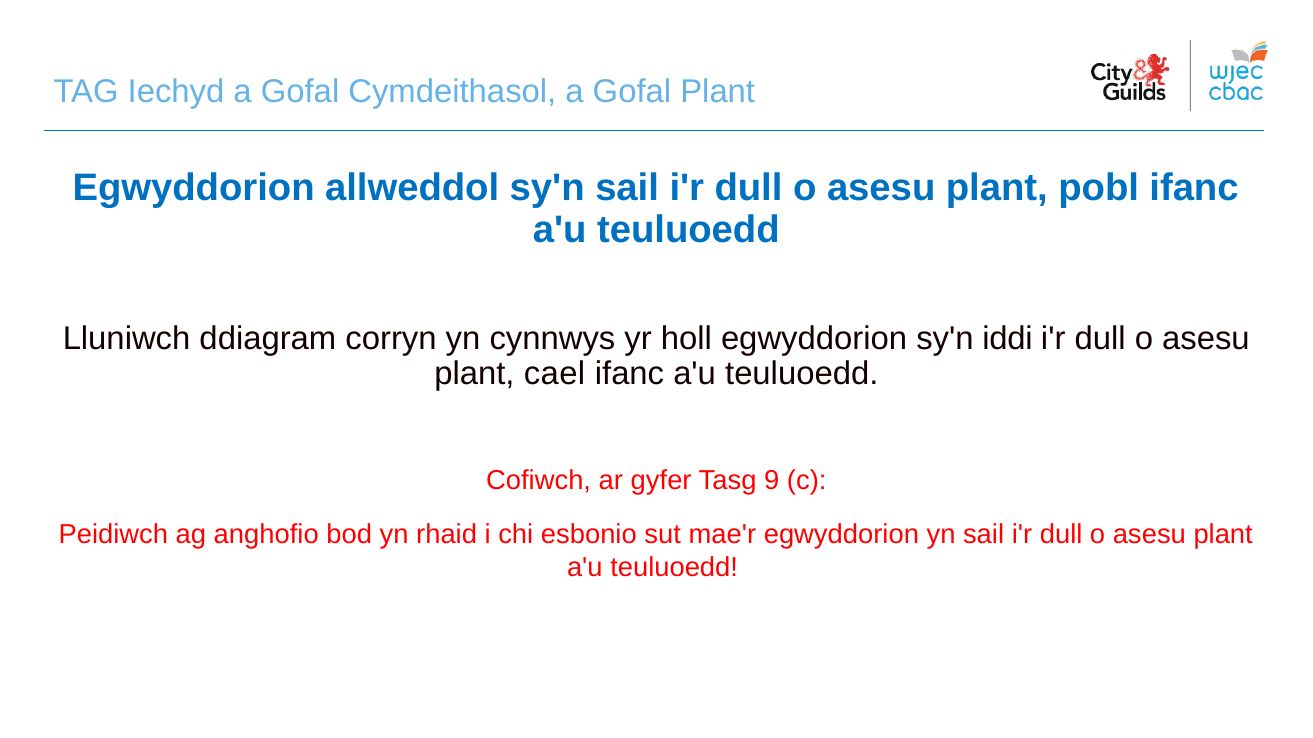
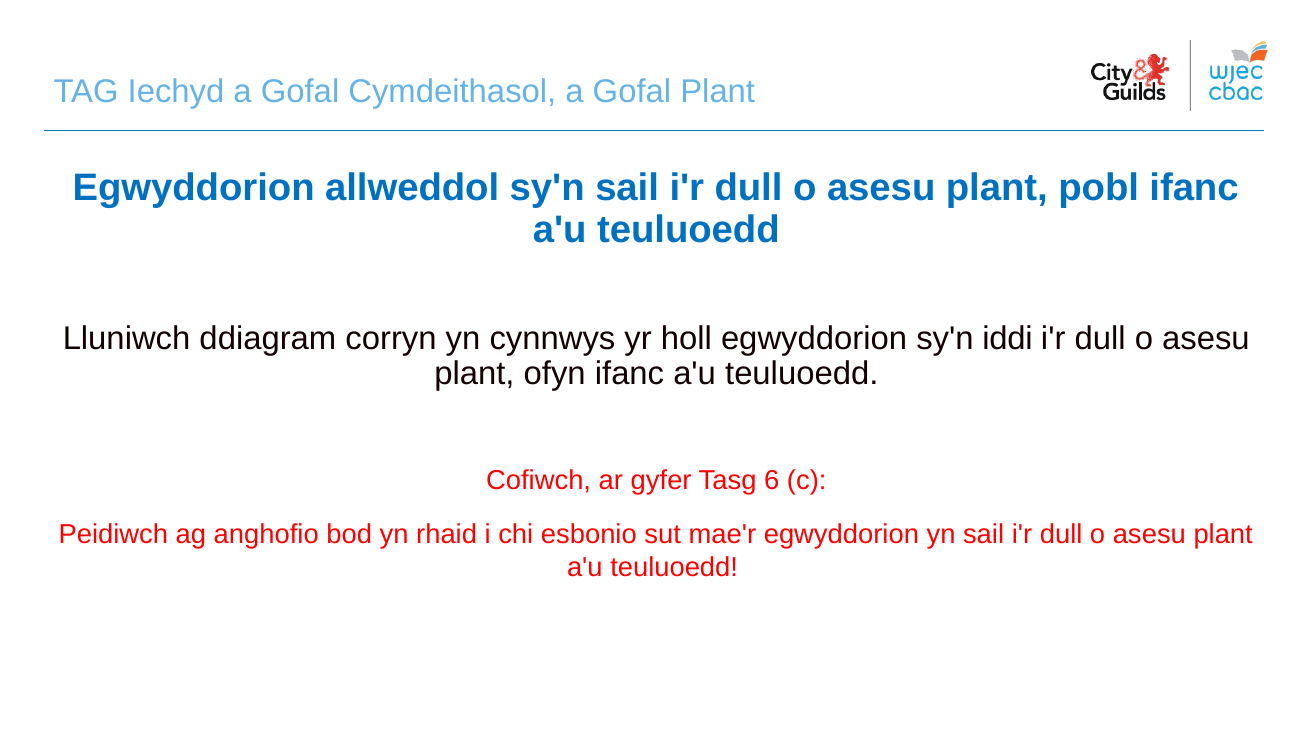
cael: cael -> ofyn (555, 374)
9: 9 -> 6 (772, 481)
